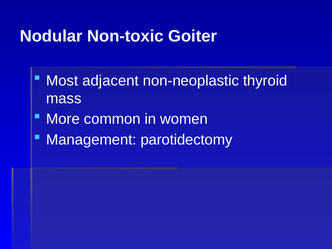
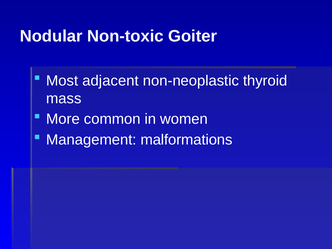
parotidectomy: parotidectomy -> malformations (186, 140)
